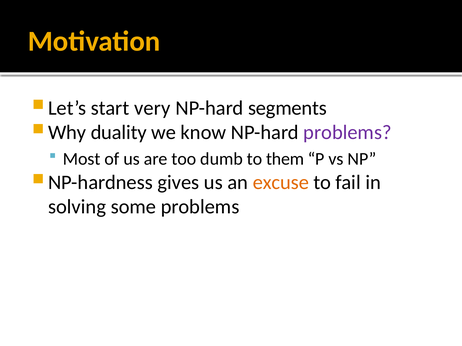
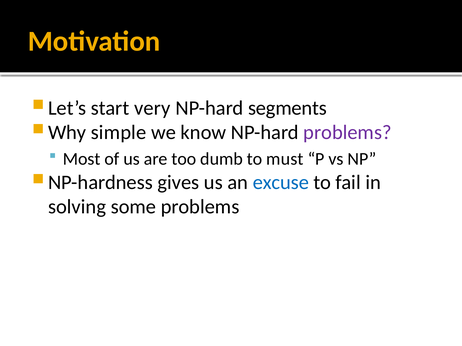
duality: duality -> simple (119, 133)
them: them -> must (285, 159)
excuse colour: orange -> blue (281, 183)
